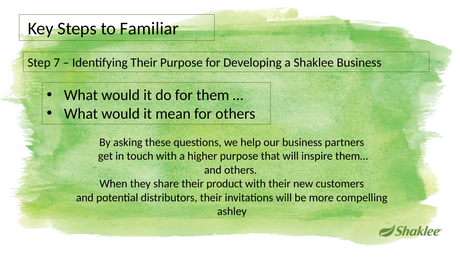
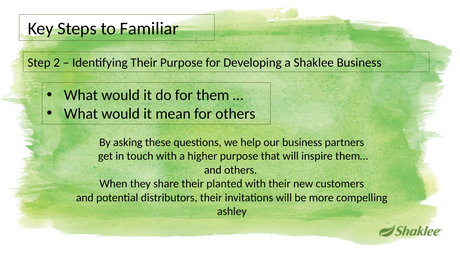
7: 7 -> 2 (57, 63)
product: product -> planted (224, 184)
